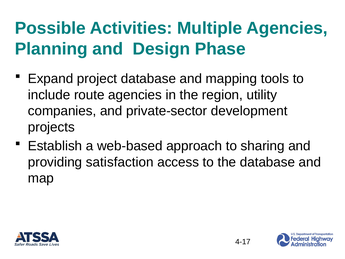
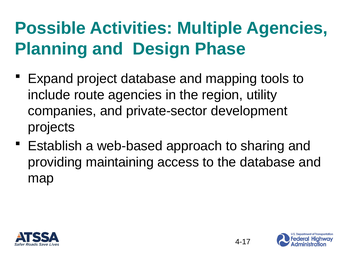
satisfaction: satisfaction -> maintaining (120, 162)
